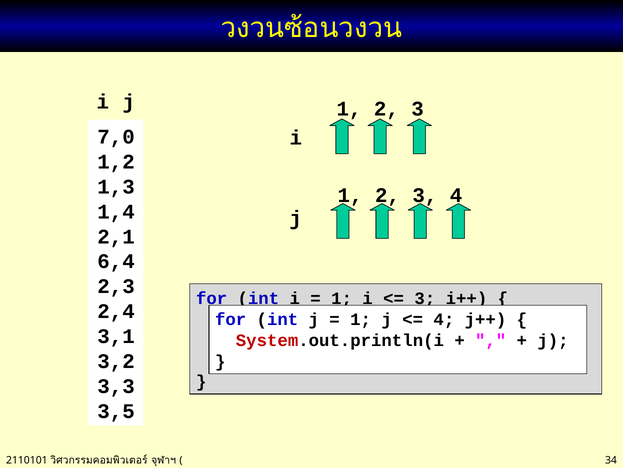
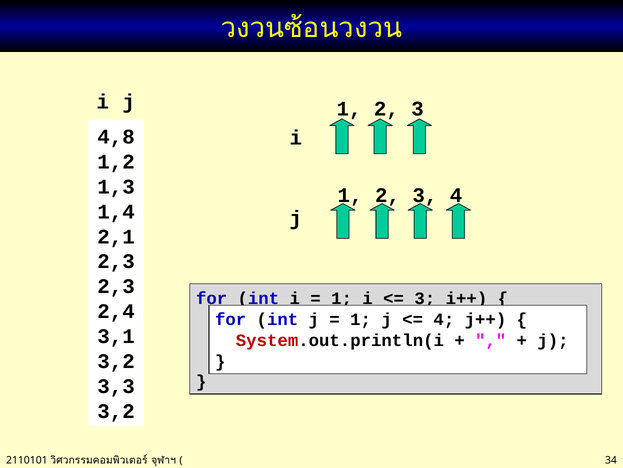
7,0: 7,0 -> 4,8 (116, 137)
6,4: 6,4 -> 2,3 (116, 261)
3,5: 3,5 -> 3,2 (116, 411)
